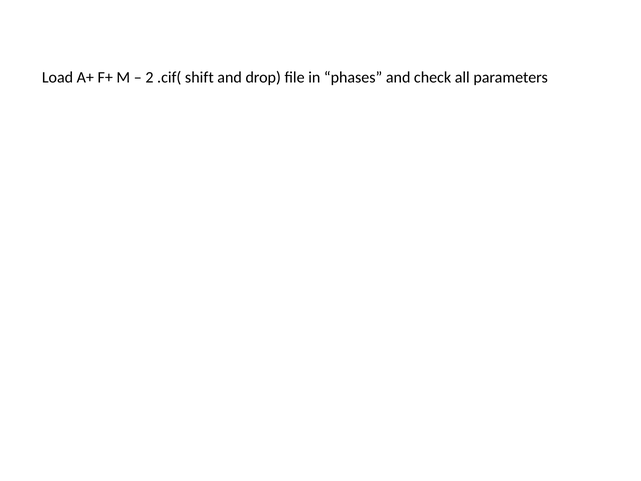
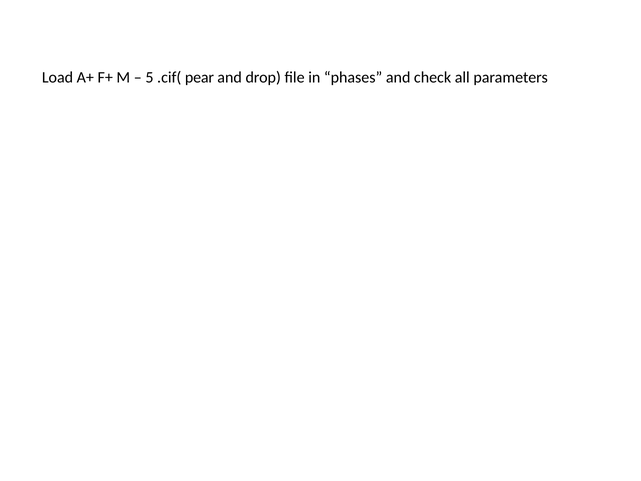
2: 2 -> 5 (149, 77)
shift: shift -> pear (199, 77)
